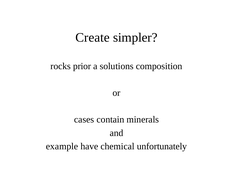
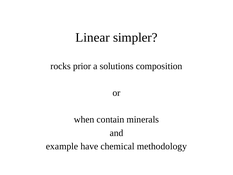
Create: Create -> Linear (93, 37)
cases: cases -> when (84, 119)
unfortunately: unfortunately -> methodology (162, 146)
